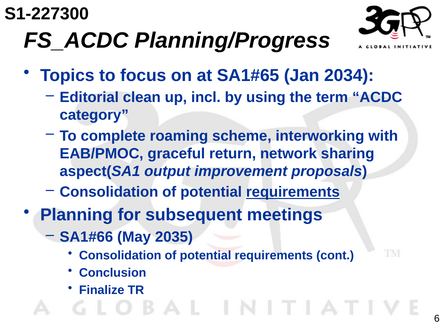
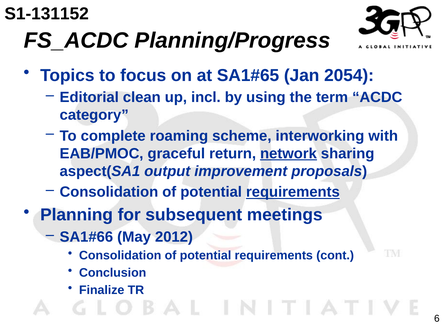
S1-227300: S1-227300 -> S1-131152 (47, 14)
2034: 2034 -> 2054 (349, 75)
network underline: none -> present (288, 154)
2035: 2035 -> 2012 (174, 237)
